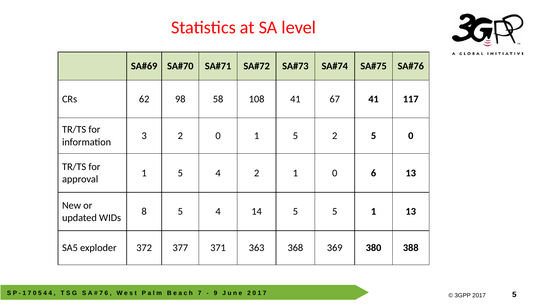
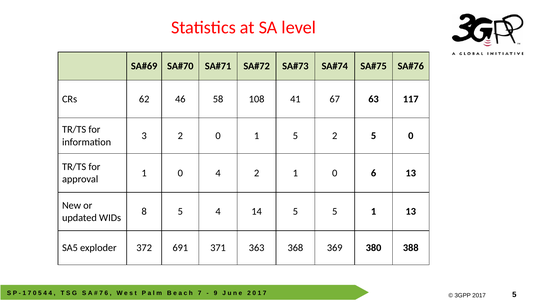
98: 98 -> 46 (180, 99)
67 41: 41 -> 63 (374, 99)
5: 5 -> 0 (180, 173)
377: 377 -> 691 (180, 248)
